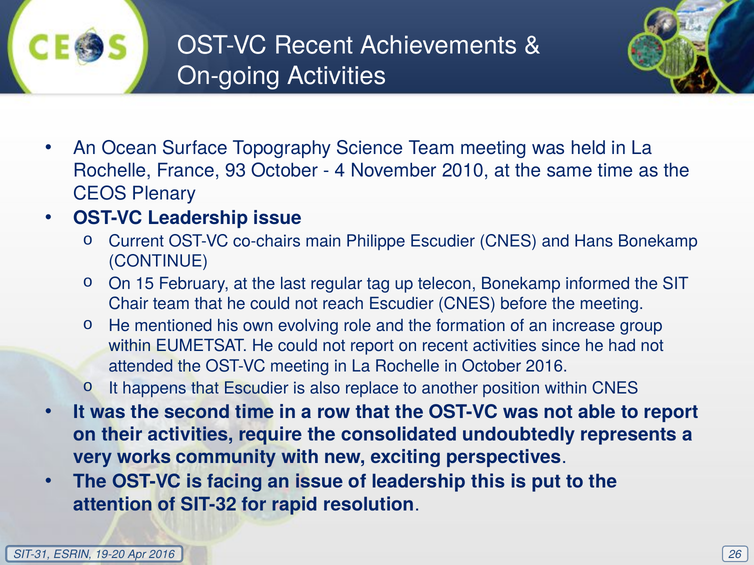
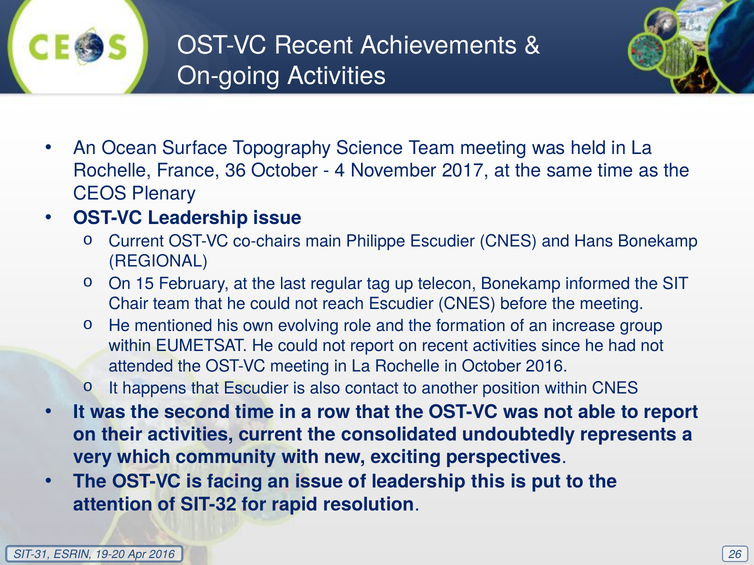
93: 93 -> 36 (236, 171)
2010: 2010 -> 2017 (466, 171)
CONTINUE: CONTINUE -> REGIONAL (158, 262)
replace: replace -> contact (372, 389)
activities require: require -> current (271, 435)
works: works -> which (144, 457)
